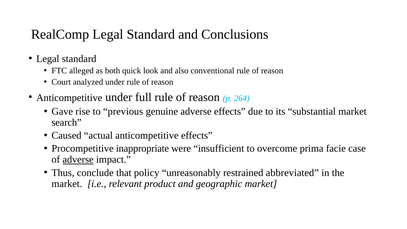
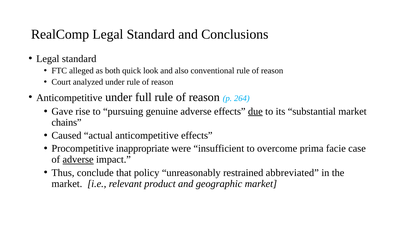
previous: previous -> pursuing (123, 111)
due underline: none -> present (255, 111)
search: search -> chains (67, 122)
